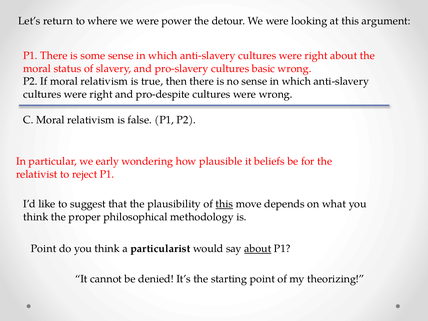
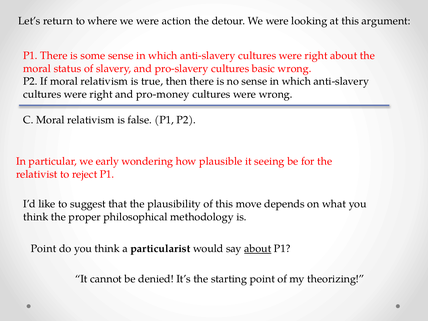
power: power -> action (177, 21)
pro-despite: pro-despite -> pro-money (163, 94)
beliefs: beliefs -> seeing (269, 161)
this underline: present -> none (224, 204)
